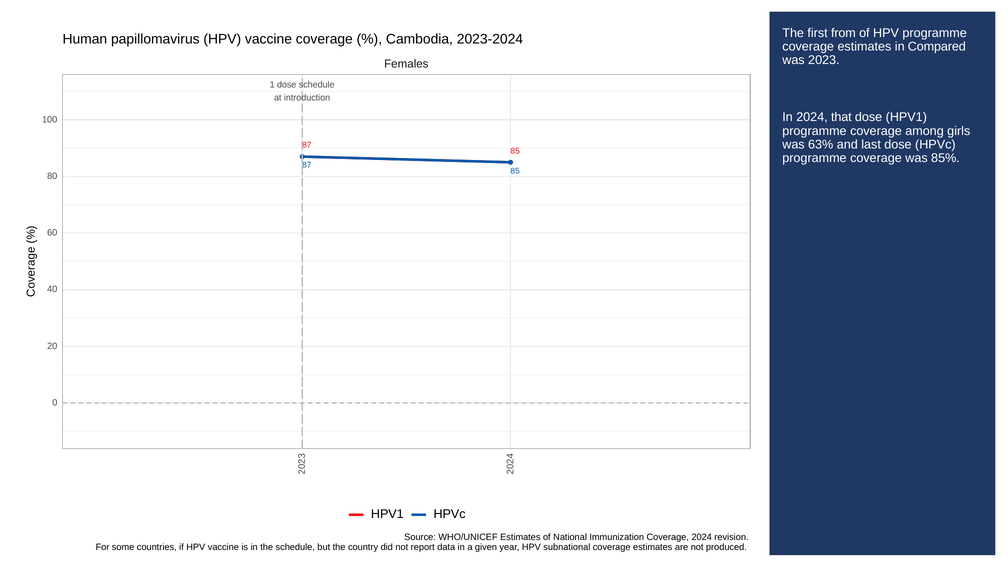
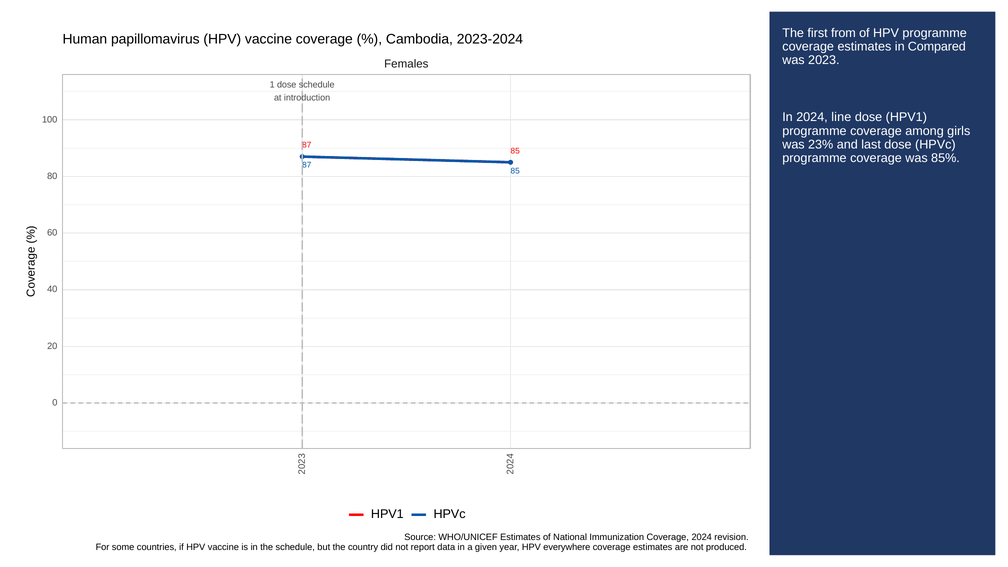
that: that -> line (841, 117)
63%: 63% -> 23% (821, 145)
subnational: subnational -> everywhere (567, 547)
